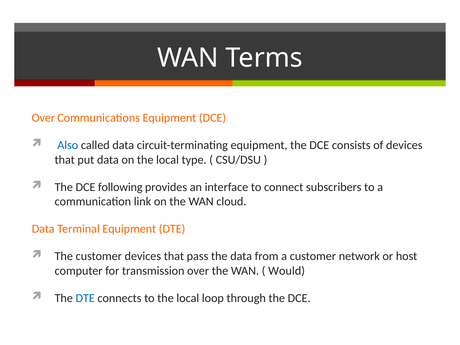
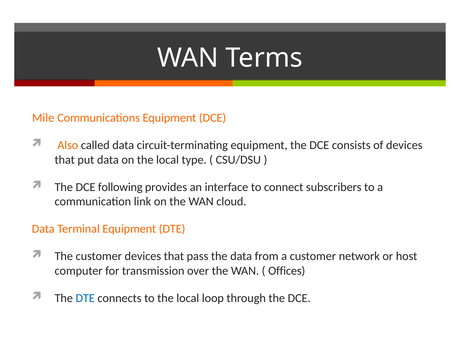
Over: Over -> Mile (43, 118)
Also colour: blue -> orange (68, 145)
Would: Would -> Offices (287, 271)
